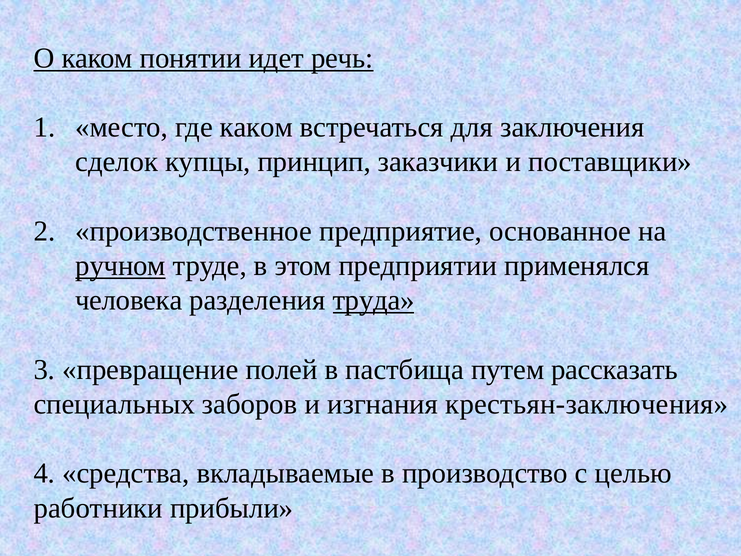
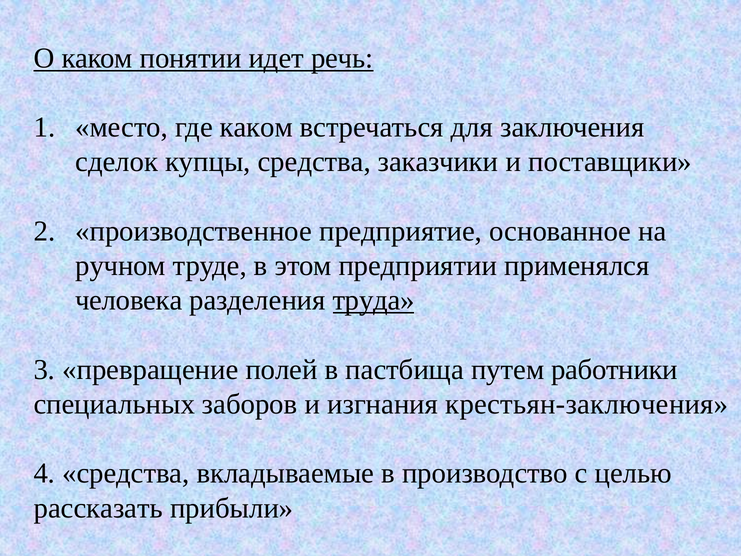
купцы принцип: принцип -> средства (314, 162)
ручном underline: present -> none (121, 266)
рассказать: рассказать -> работники (614, 369)
работники: работники -> рассказать (98, 508)
